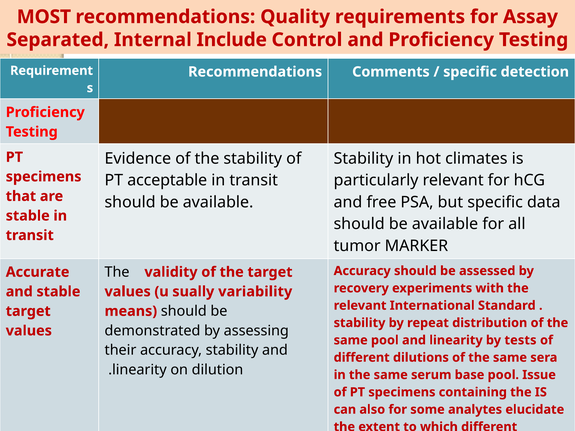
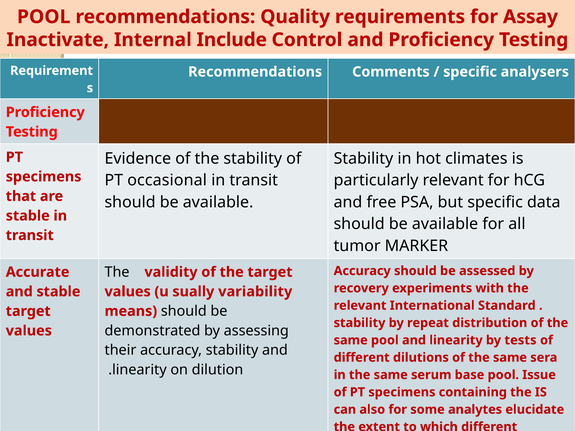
MOST: MOST -> POOL (44, 17)
Separated: Separated -> Inactivate (58, 40)
detection: detection -> analysers (535, 72)
acceptable: acceptable -> occasional (167, 180)
